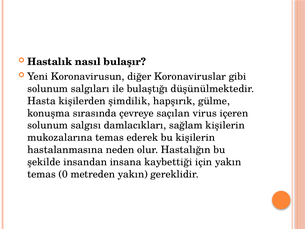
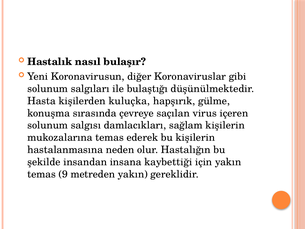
şimdilik: şimdilik -> kuluçka (129, 101)
0: 0 -> 9 (63, 174)
